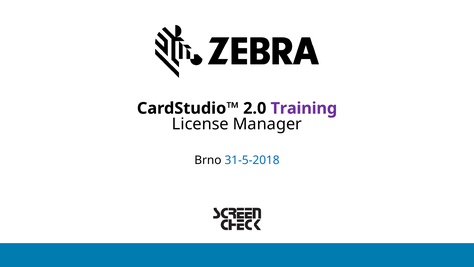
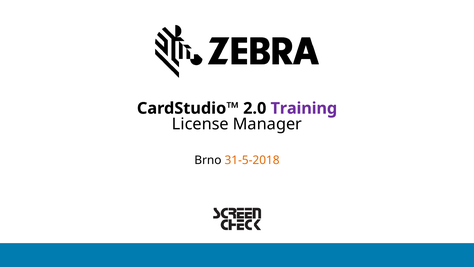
31-5-2018 colour: blue -> orange (252, 160)
